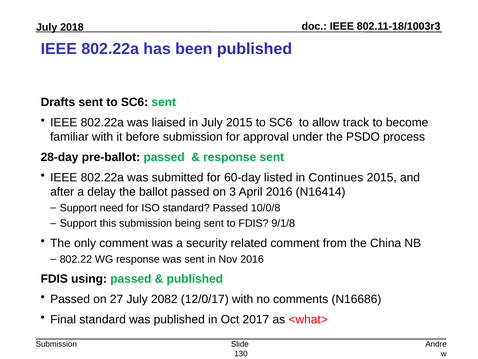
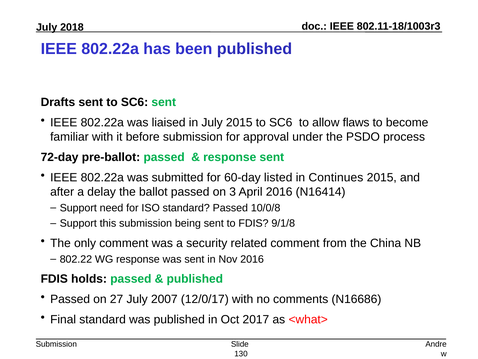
track: track -> flaws (356, 122)
28-day: 28-day -> 72-day (60, 157)
using: using -> holds (89, 279)
2082: 2082 -> 2007 (164, 299)
